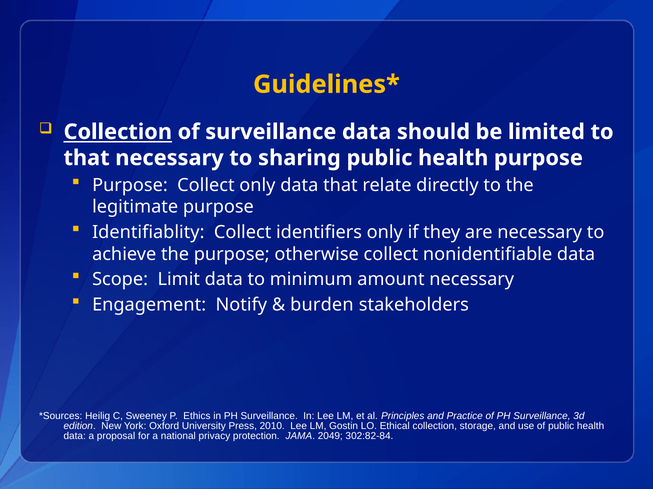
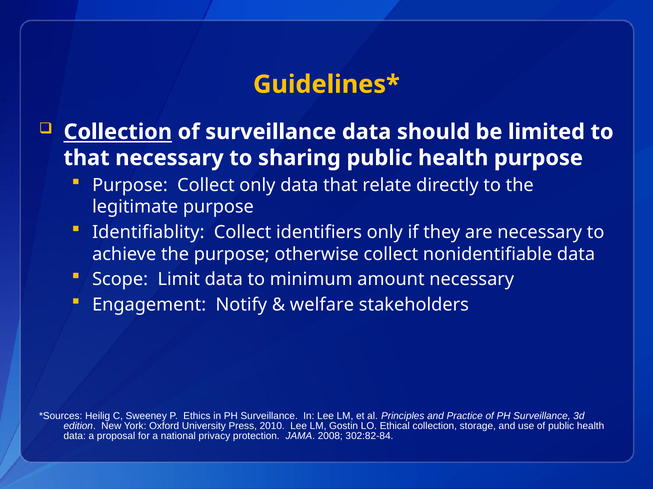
burden: burden -> welfare (322, 305)
2049: 2049 -> 2008 (330, 437)
